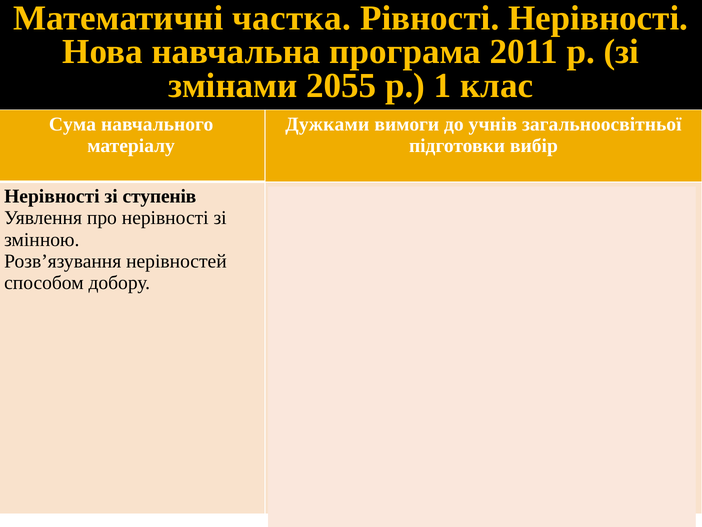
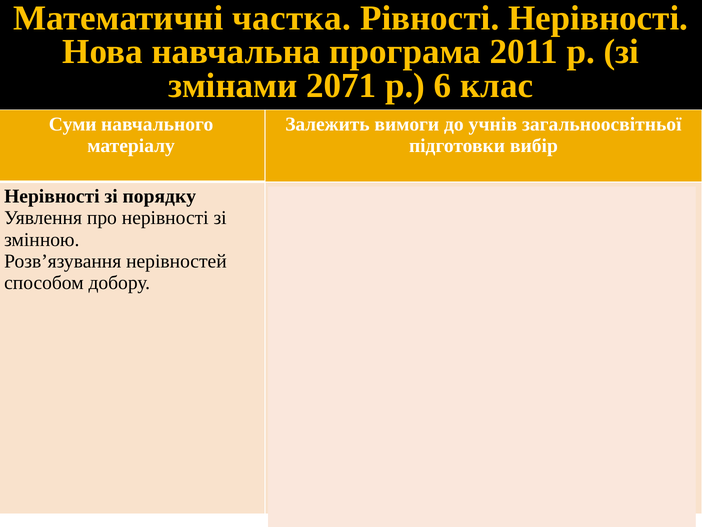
2055: 2055 -> 2071 (341, 86)
1: 1 -> 6 (443, 86)
Сума: Сума -> Суми (73, 124)
Дужками: Дужками -> Залежить (327, 124)
ступенів: ступенів -> порядку (159, 196)
